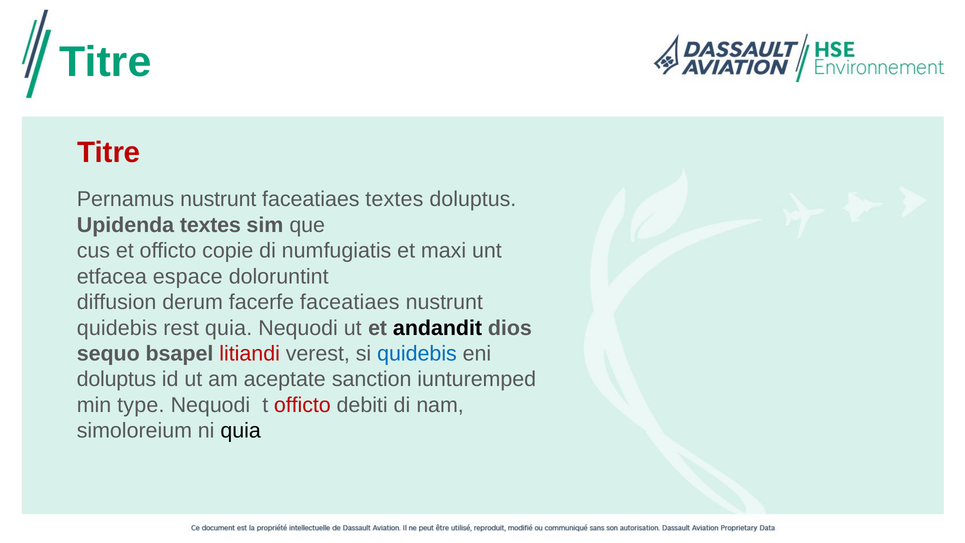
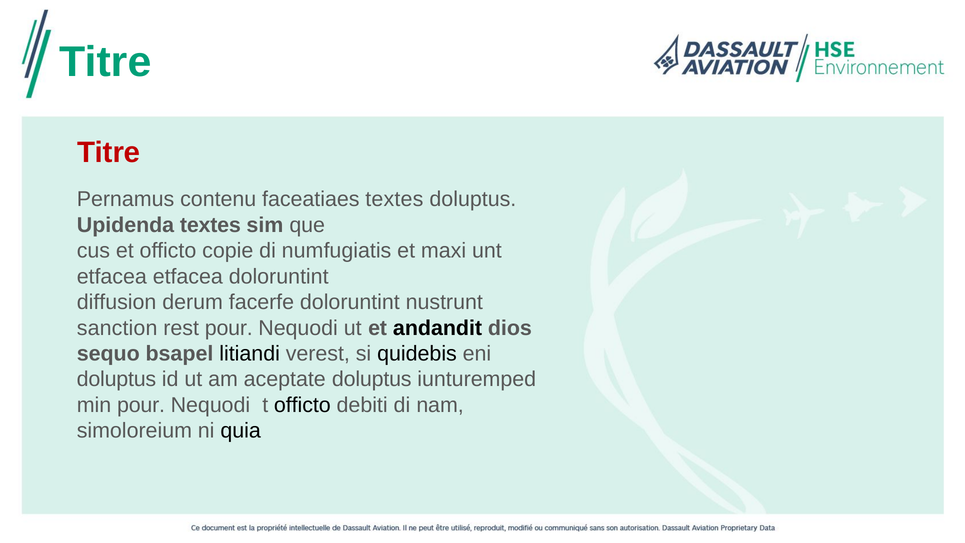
Pernamus nustrunt: nustrunt -> contenu (218, 199)
etfacea espace: espace -> etfacea (188, 276)
facerfe faceatiaes: faceatiaes -> doloruntint (350, 302)
quidebis: quidebis -> sanction (117, 328)
rest quia: quia -> pour (229, 328)
litiandi colour: red -> black (250, 354)
quidebis colour: blue -> black (417, 354)
aceptate sanction: sanction -> doluptus (372, 379)
min type: type -> pour (141, 405)
officto colour: red -> black (302, 405)
